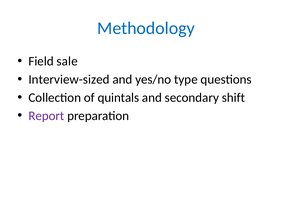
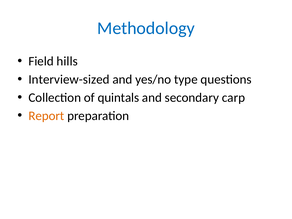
sale: sale -> hills (67, 61)
shift: shift -> carp (233, 98)
Report colour: purple -> orange (46, 116)
